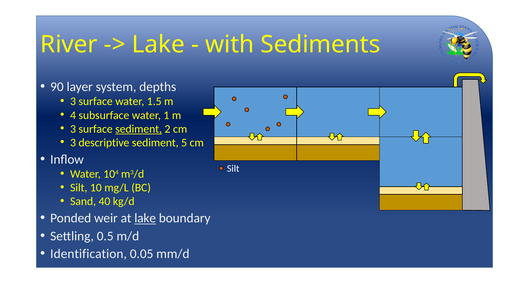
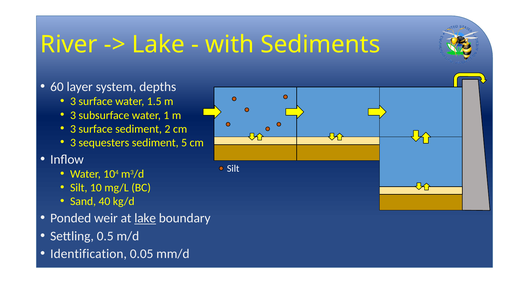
90: 90 -> 60 (57, 87)
4: 4 -> 3 (73, 115)
sediment underline: present -> none (139, 129)
descriptive: descriptive -> sequesters (104, 143)
